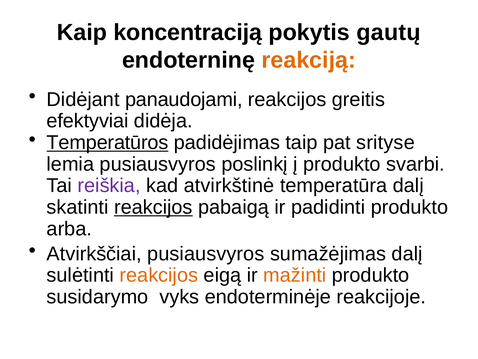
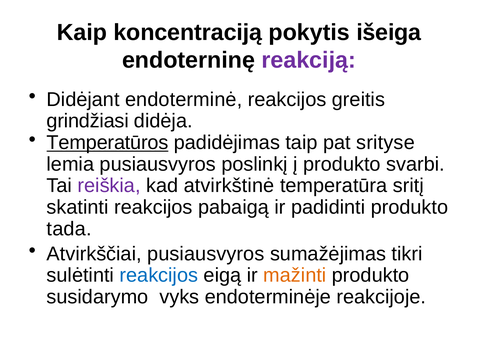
gautų: gautų -> išeiga (389, 32)
reakciją colour: orange -> purple (309, 60)
panaudojami: panaudojami -> endoterminė (184, 99)
efektyviai: efektyviai -> grindžiasi (88, 121)
temperatūra dalį: dalį -> sritį (408, 185)
reakcijos underline: present -> none (153, 207)
arba: arba -> tada (69, 228)
sumažėjimas dalį: dalį -> tikri (407, 253)
reakcijos colour: orange -> blue (159, 275)
